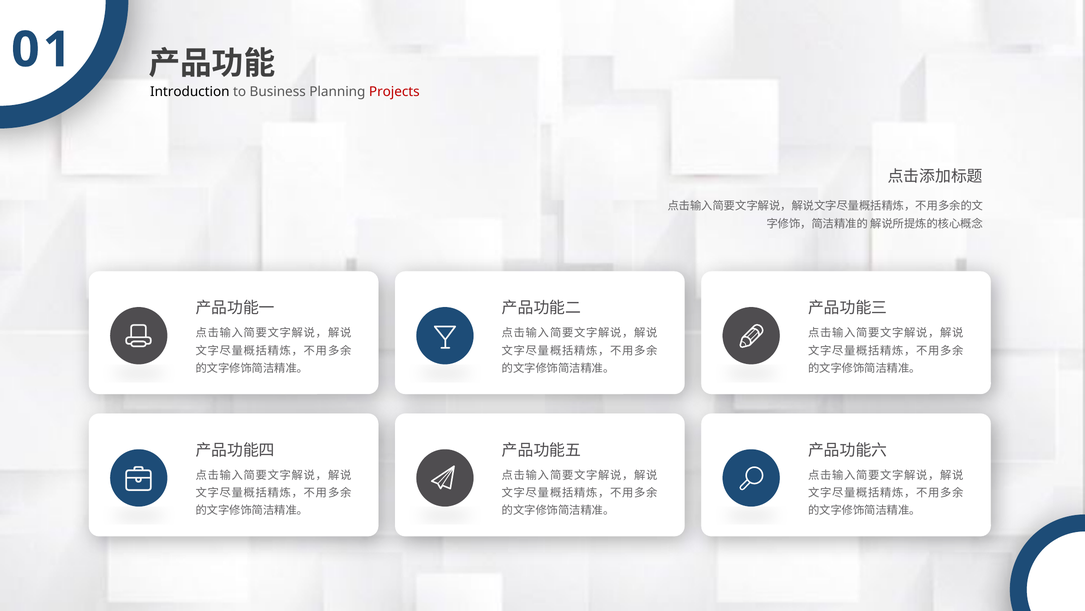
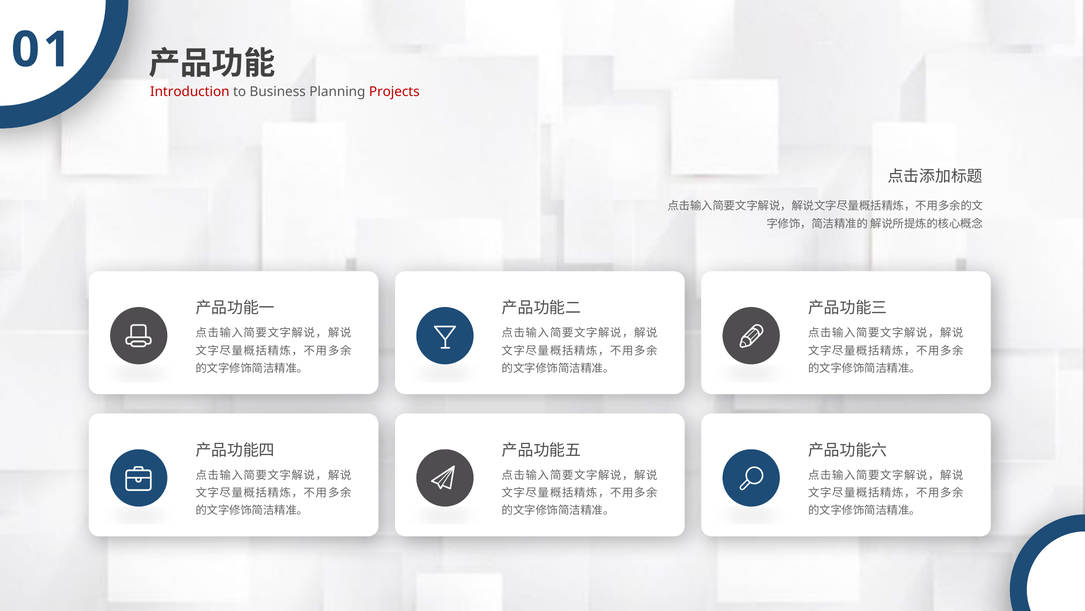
Introduction colour: black -> red (190, 92)
